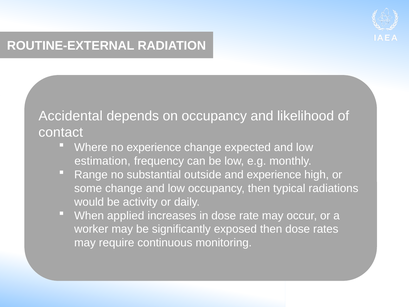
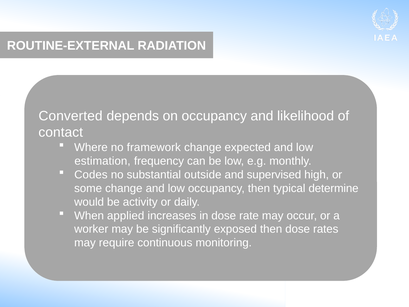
Accidental: Accidental -> Converted (71, 116)
no experience: experience -> framework (154, 147)
Range: Range -> Codes (91, 175)
and experience: experience -> supervised (274, 175)
radiations: radiations -> determine (334, 188)
